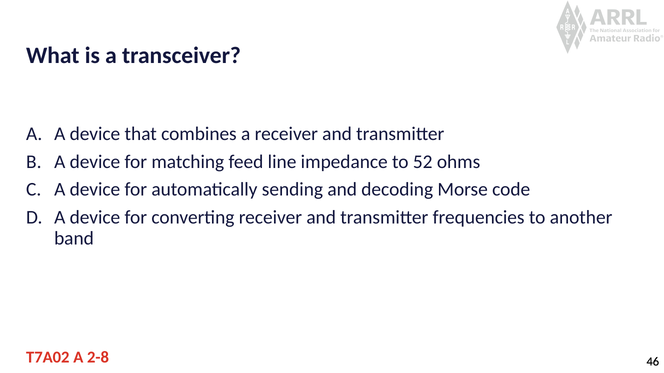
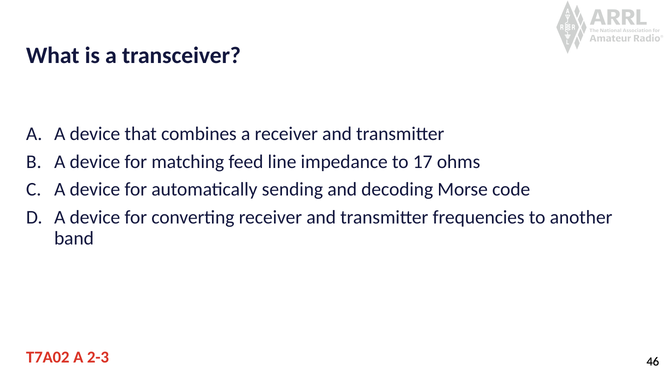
52: 52 -> 17 (423, 162)
2-8: 2-8 -> 2-3 (98, 358)
